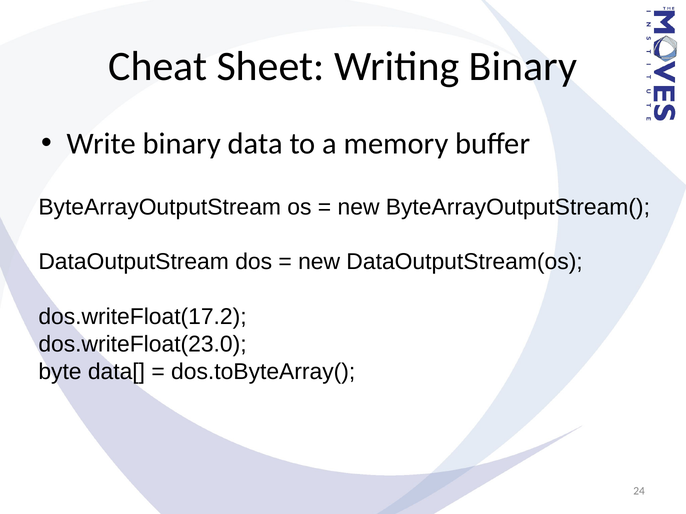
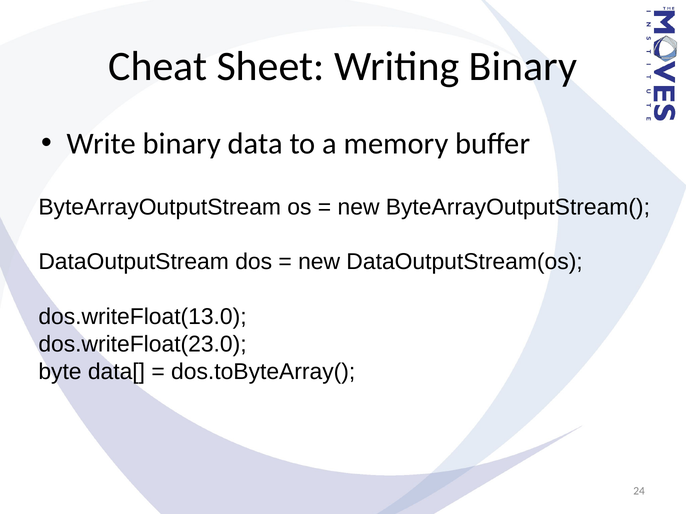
dos.writeFloat(17.2: dos.writeFloat(17.2 -> dos.writeFloat(13.0 (142, 317)
